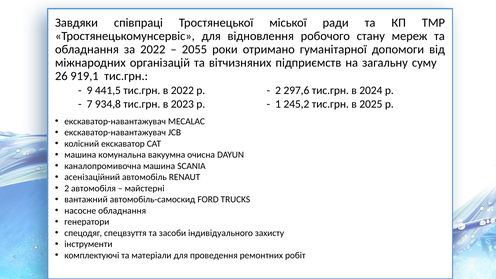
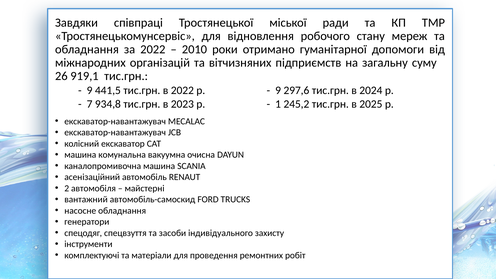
2055: 2055 -> 2010 (194, 49)
2: 2 -> 9 (278, 91)
